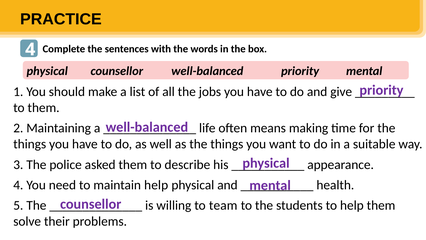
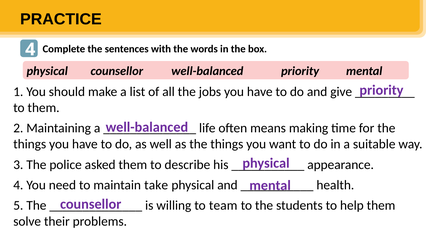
maintain help: help -> take (156, 185)
